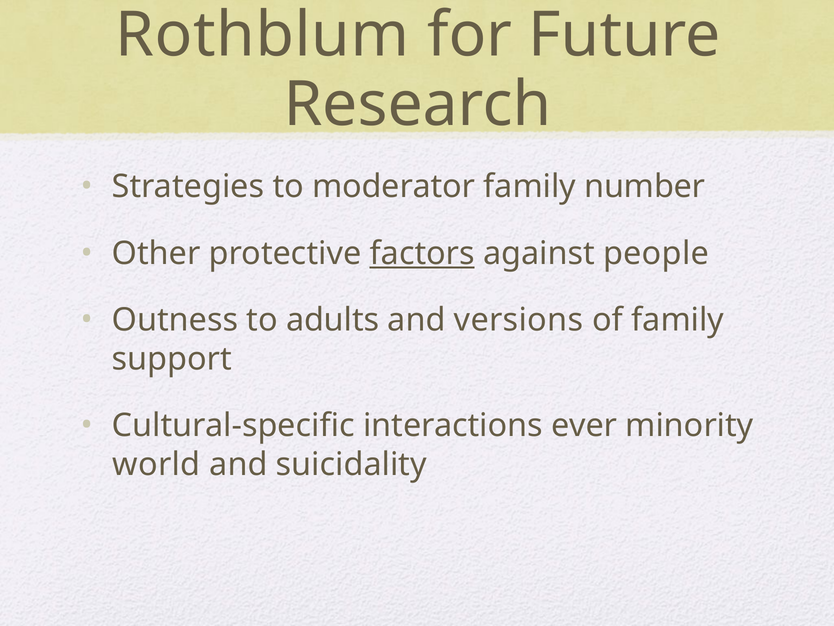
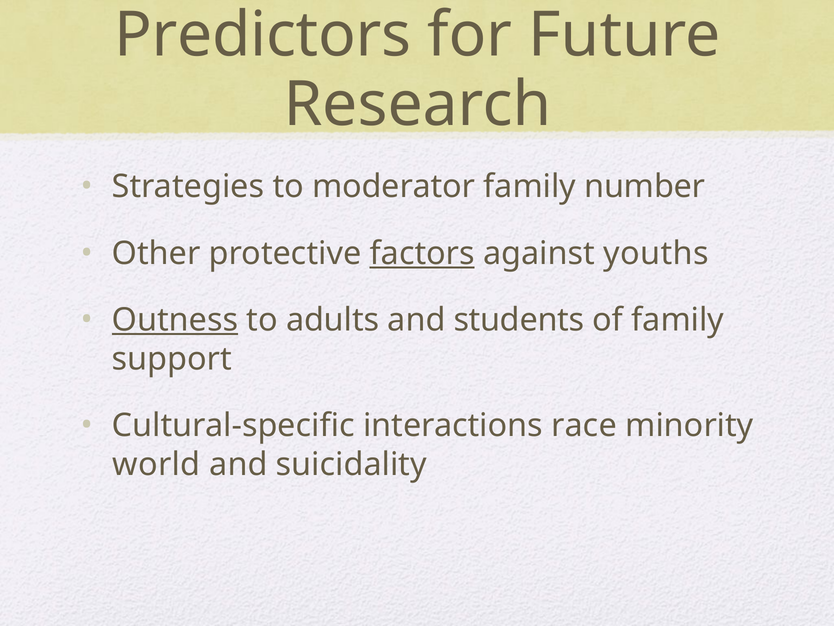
Rothblum: Rothblum -> Predictors (263, 35)
people: people -> youths (656, 253)
Outness underline: none -> present (175, 320)
versions: versions -> students (519, 320)
ever: ever -> race (584, 425)
